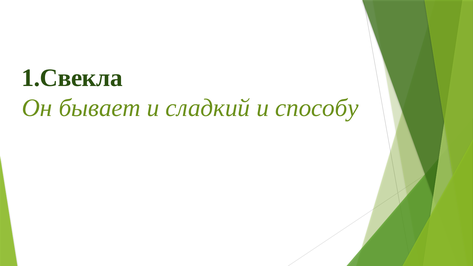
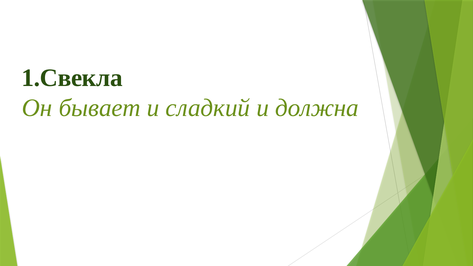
способу: способу -> должна (317, 108)
